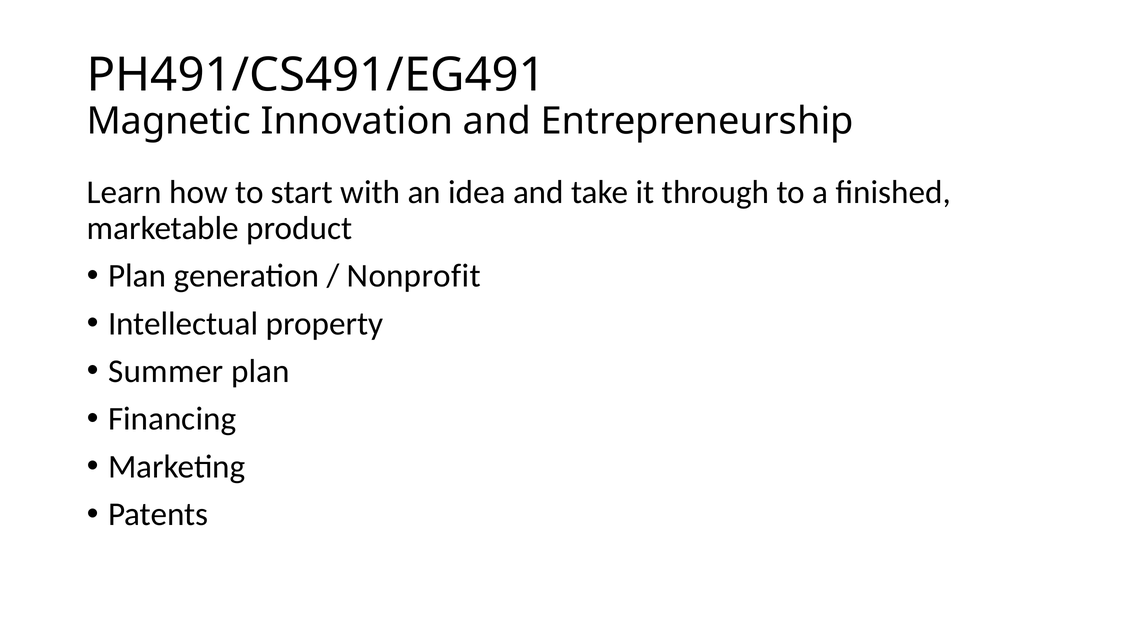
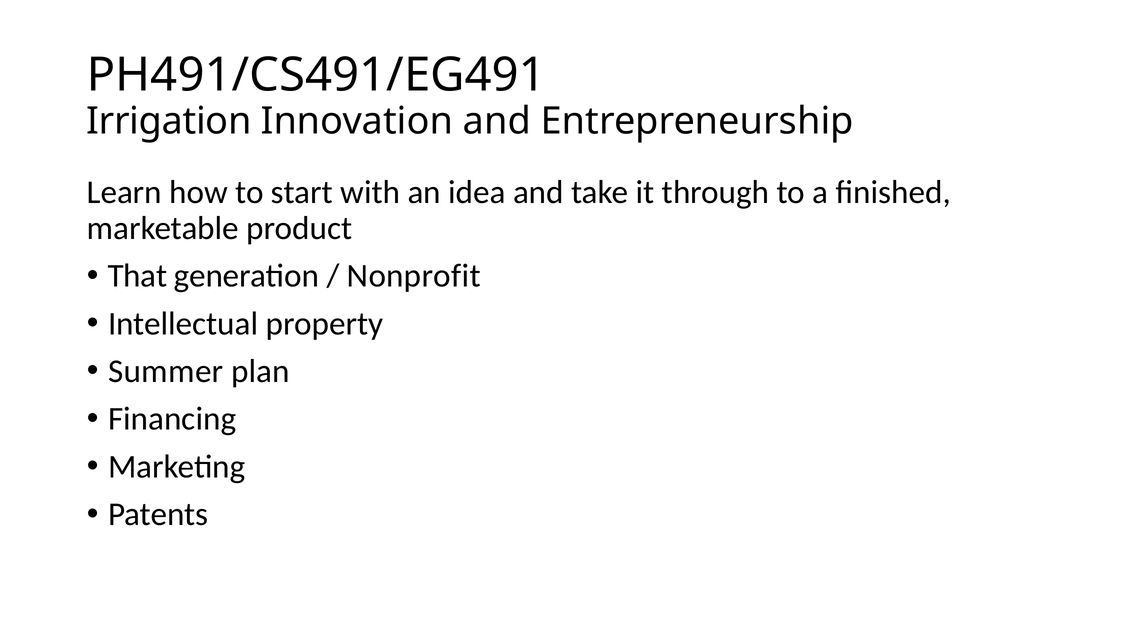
Magnetic: Magnetic -> Irrigation (169, 121)
Plan: Plan -> That (137, 276)
